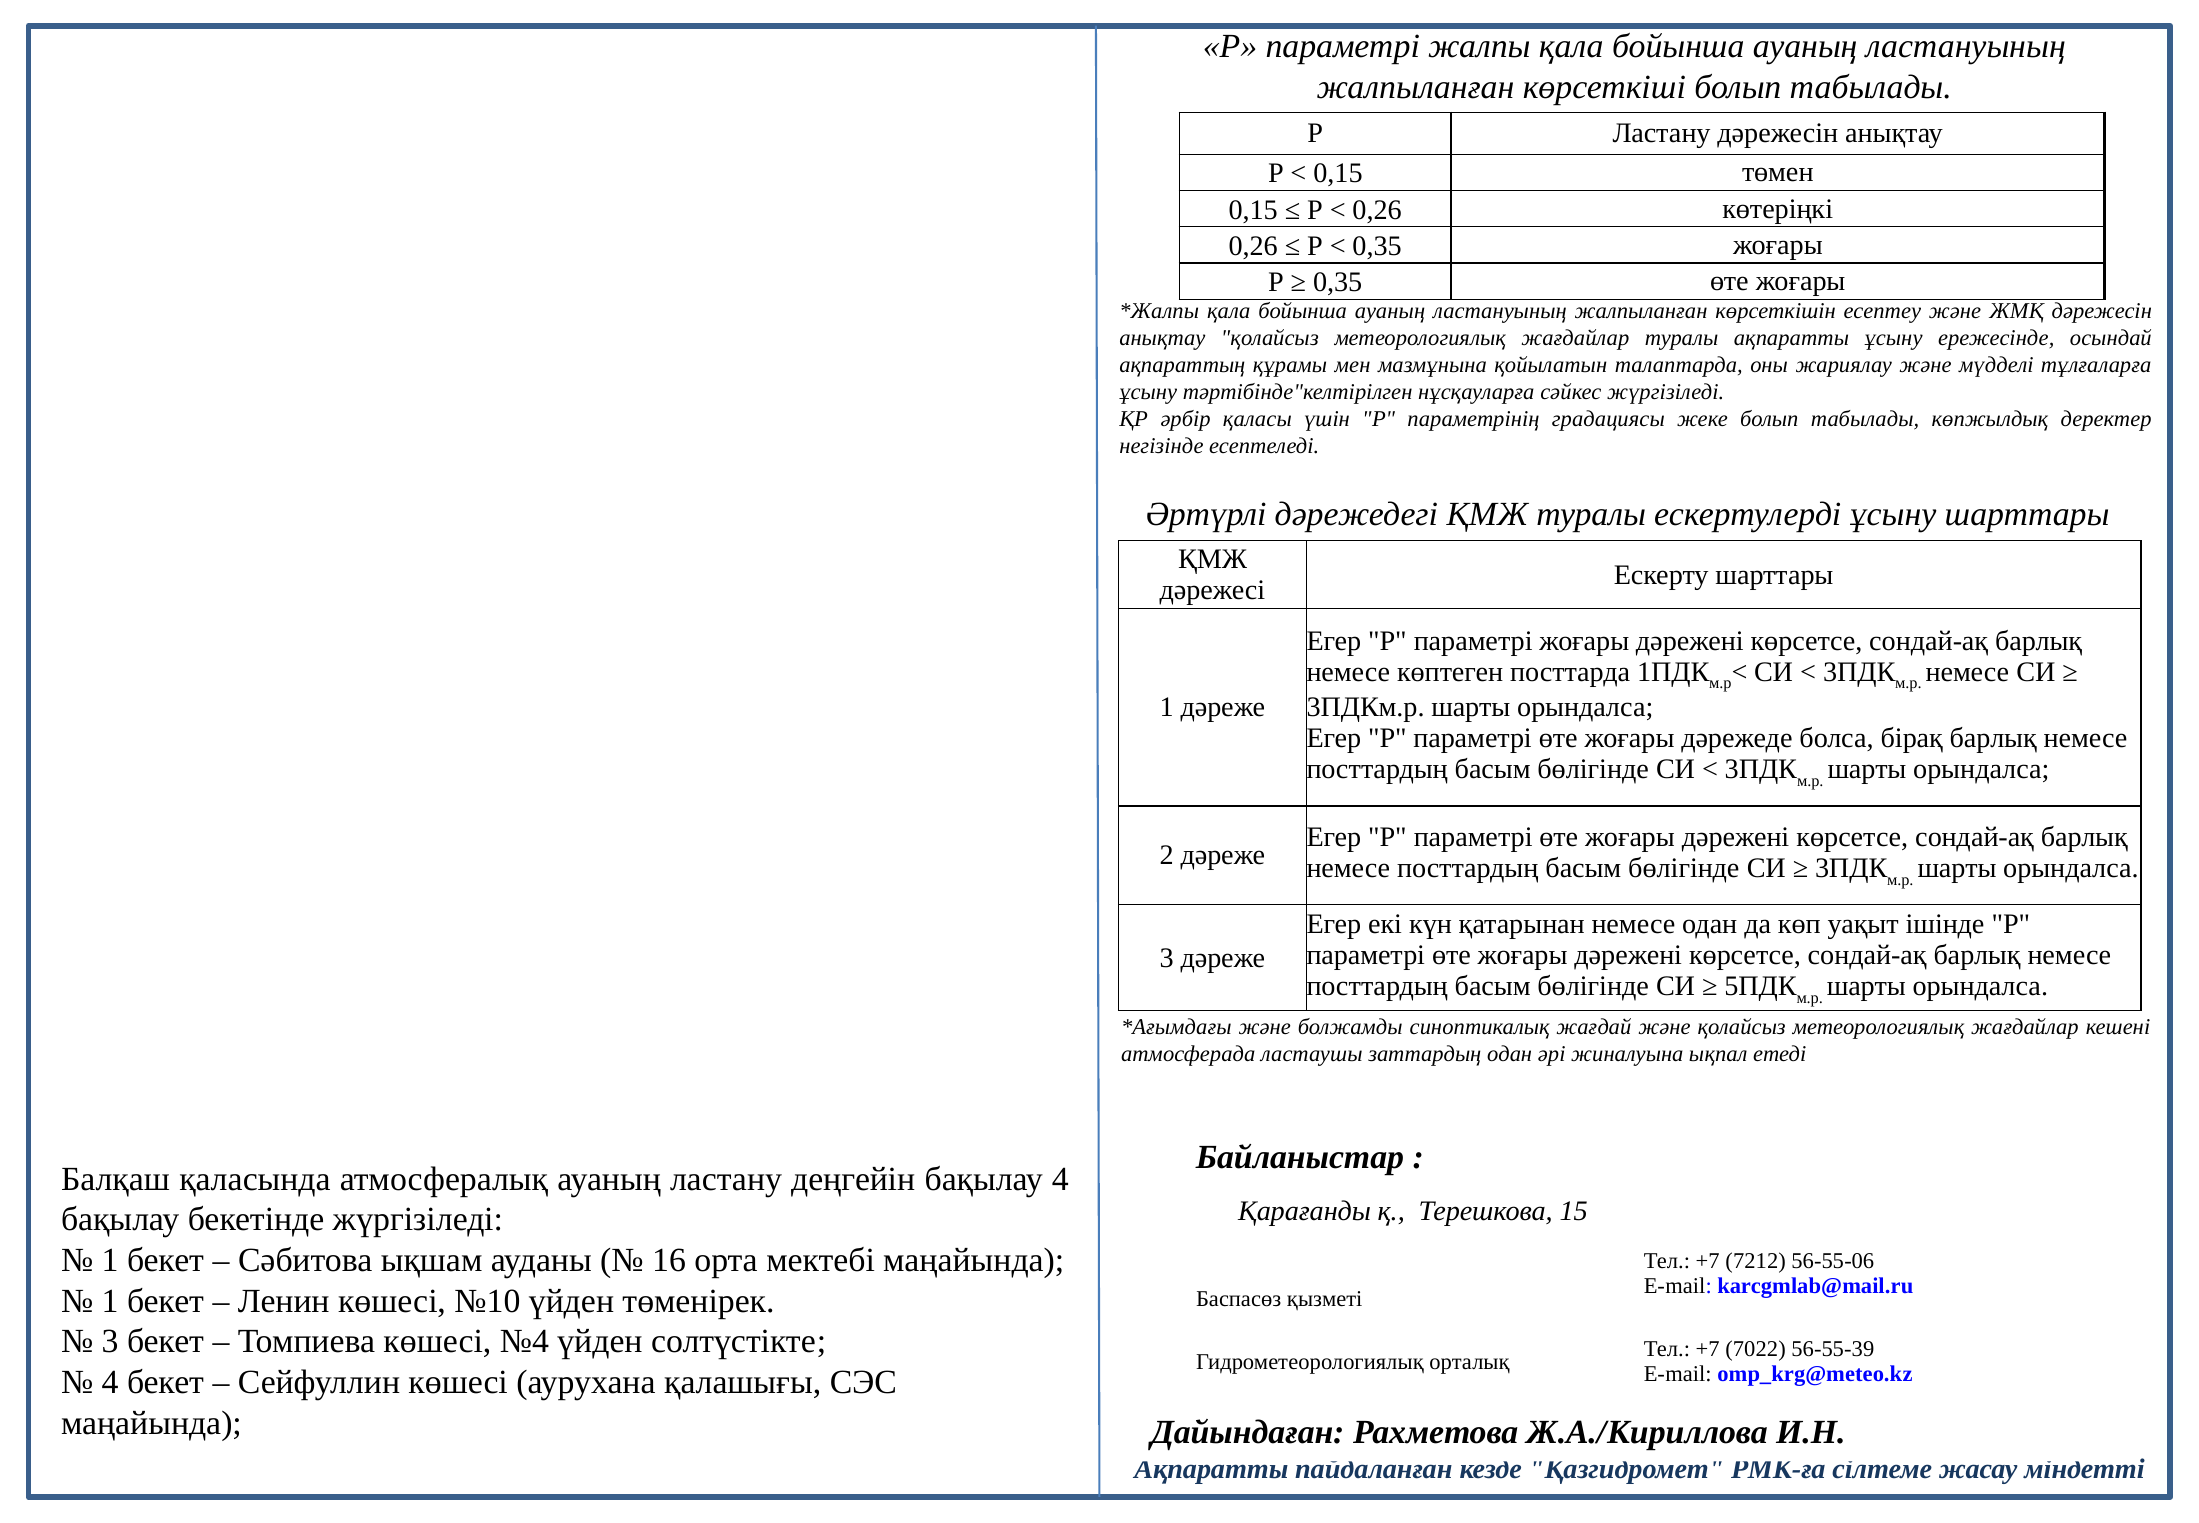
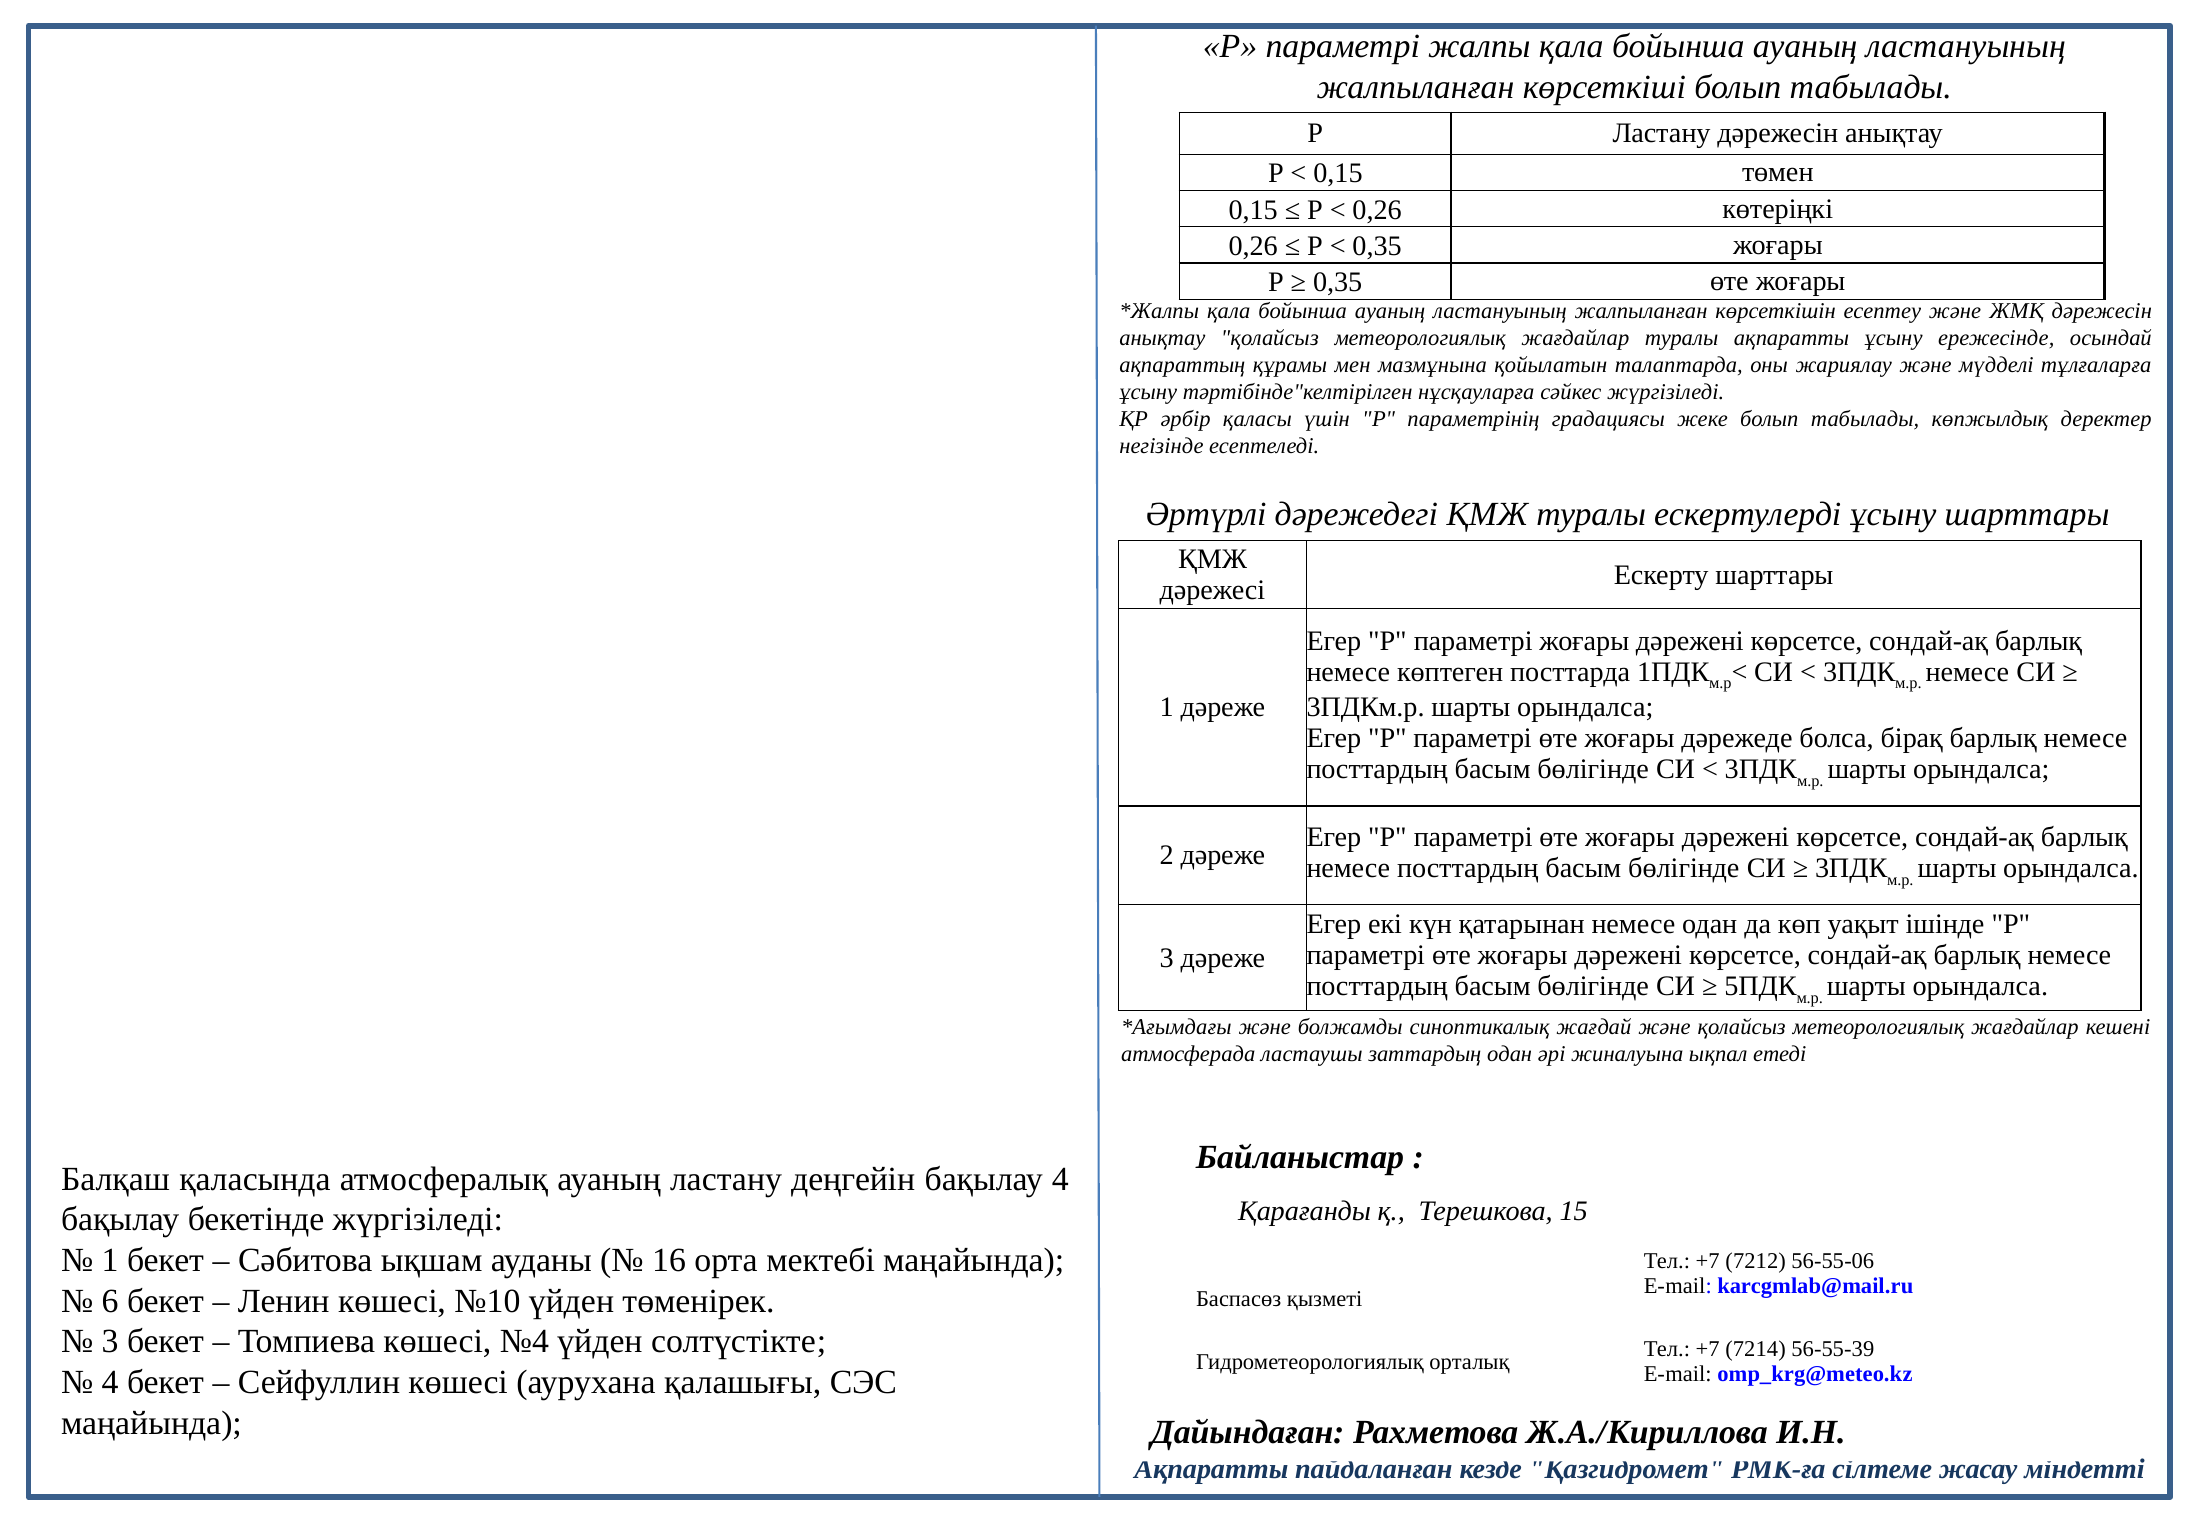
1: 1 -> 6 (110, 1300)
7022: 7022 -> 7214 (1756, 1349)
